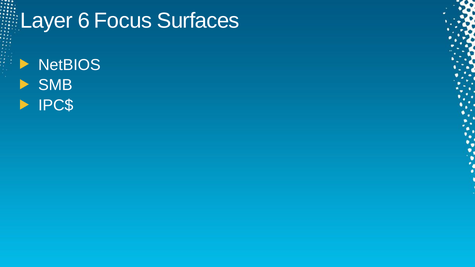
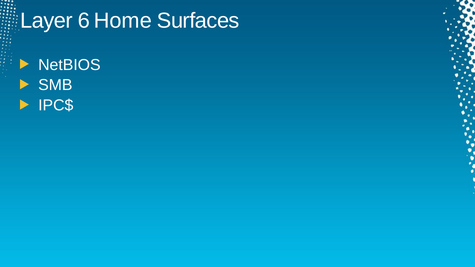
Focus: Focus -> Home (123, 21)
